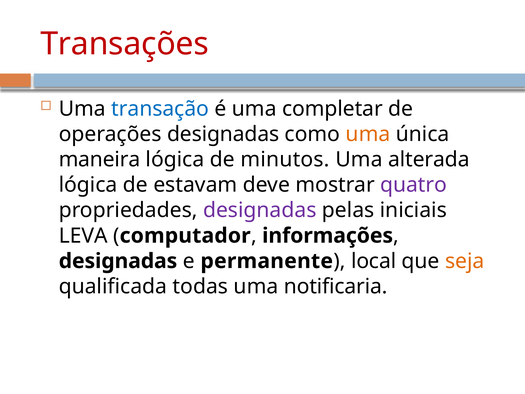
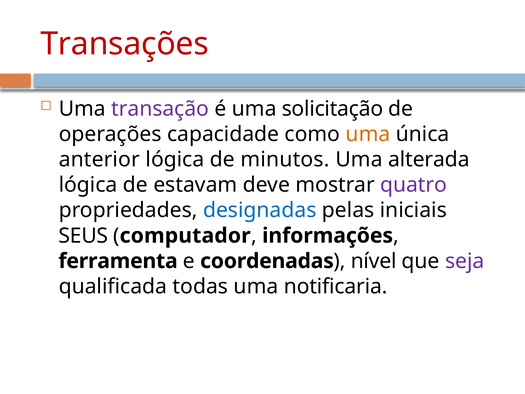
transação colour: blue -> purple (160, 109)
completar: completar -> solicitação (333, 109)
operações designadas: designadas -> capacidade (223, 134)
maneira: maneira -> anterior (99, 159)
designadas colour: purple -> blue (260, 210)
LEVA: LEVA -> SEUS (83, 236)
designadas: designadas -> ferramenta (118, 261)
permanente: permanente -> coordenadas (267, 261)
local: local -> nível (374, 261)
seja colour: orange -> purple (465, 261)
